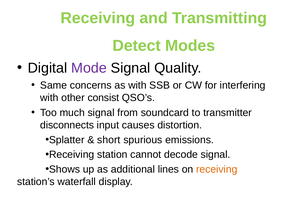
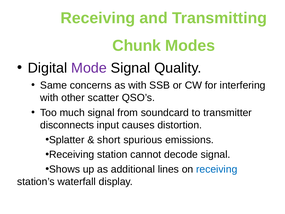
Detect: Detect -> Chunk (137, 46)
consist: consist -> scatter (103, 97)
receiving colour: orange -> blue (217, 169)
